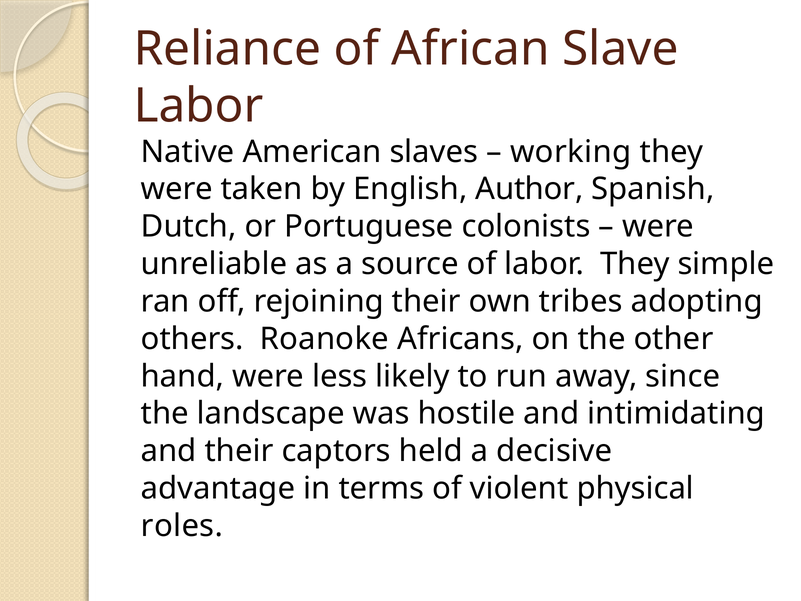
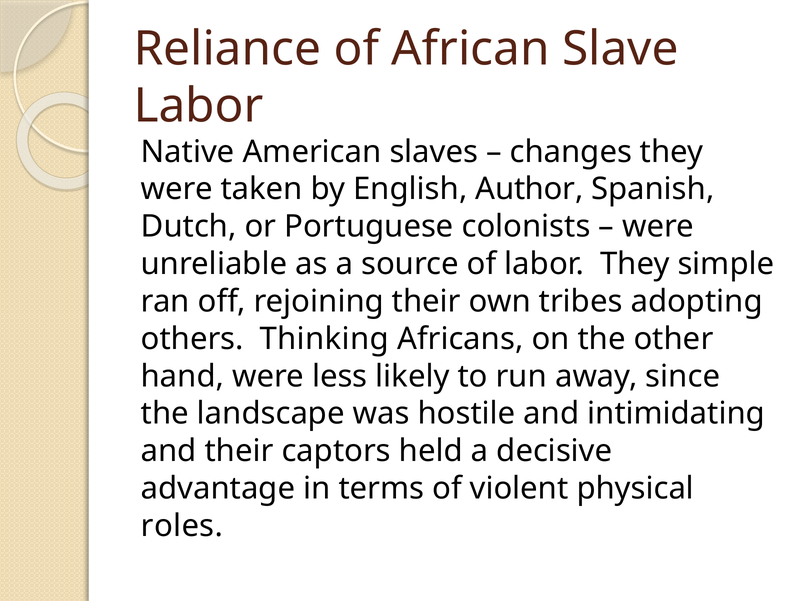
working: working -> changes (571, 152)
Roanoke: Roanoke -> Thinking (324, 339)
